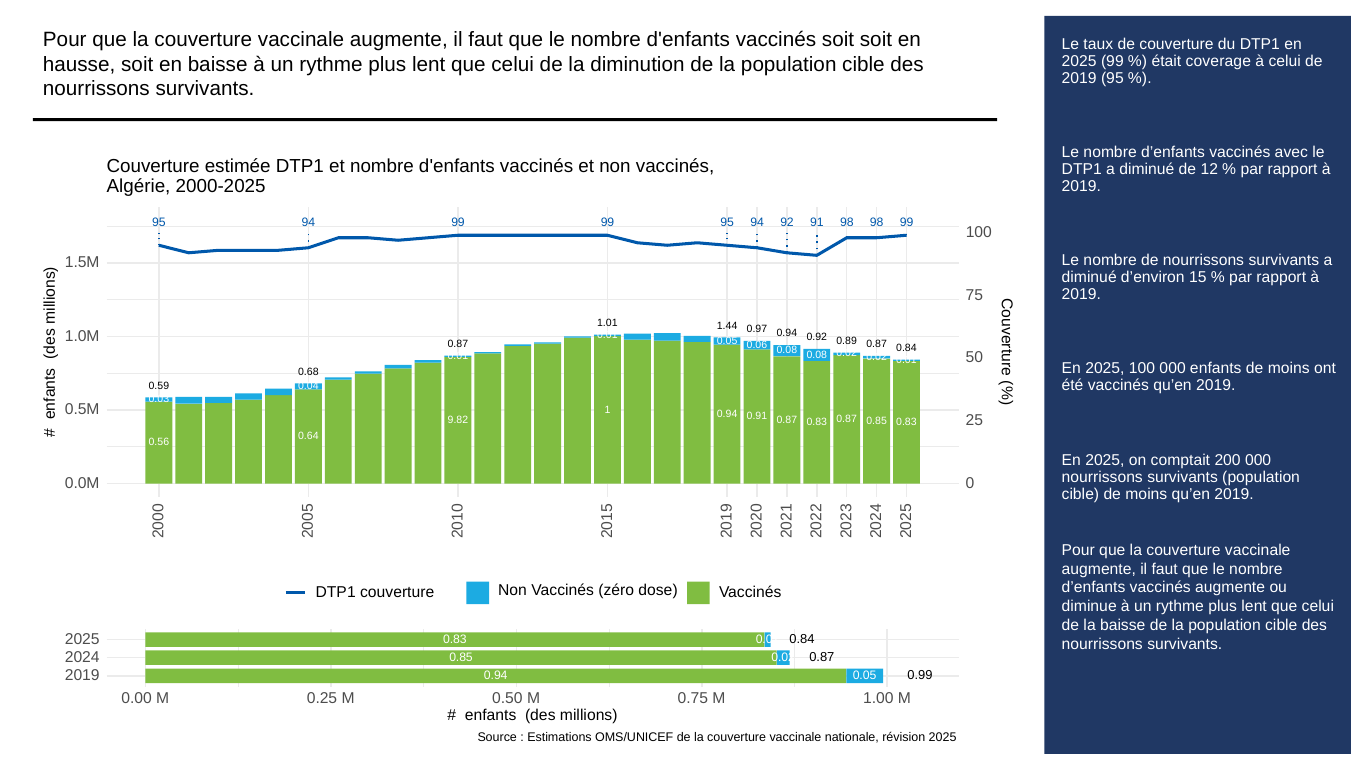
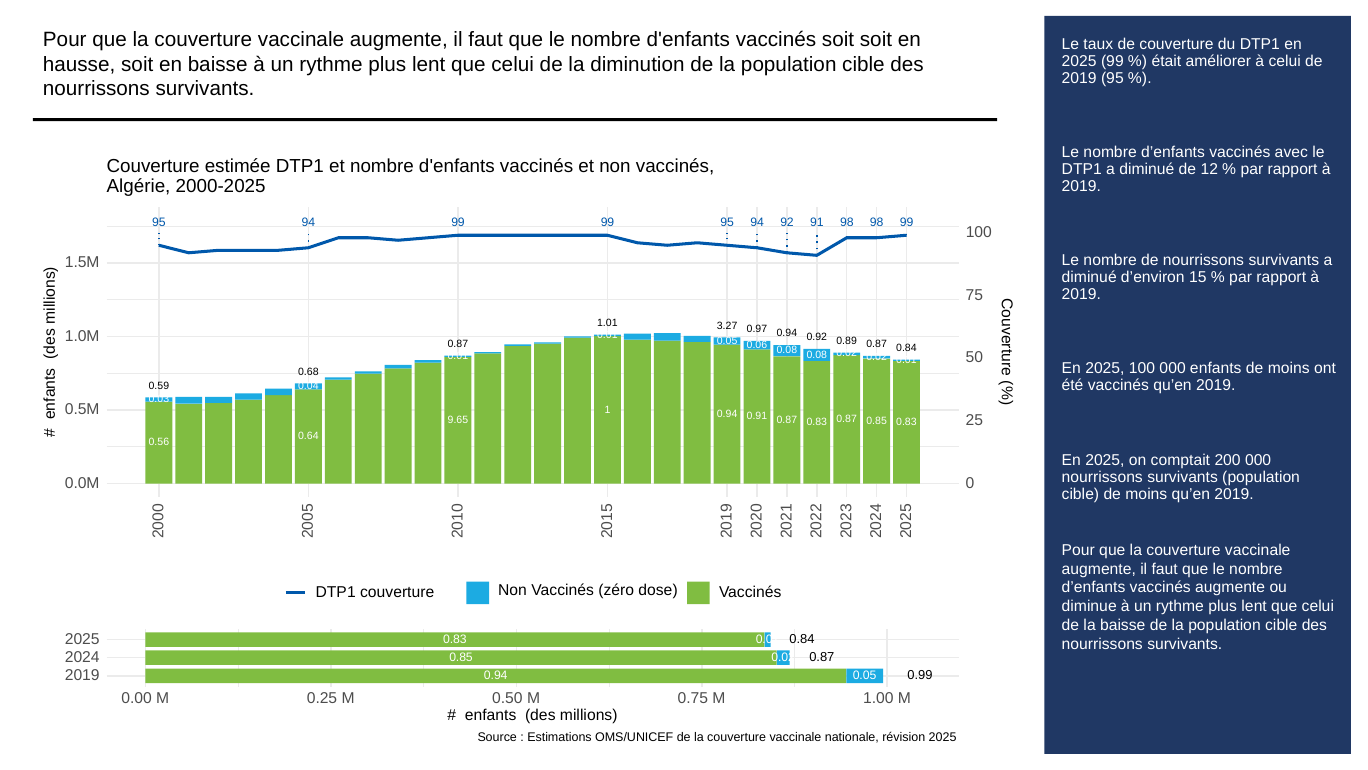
coverage: coverage -> améliorer (1218, 61)
1.44: 1.44 -> 3.27 (727, 325)
9.82: 9.82 -> 9.65 (458, 420)
